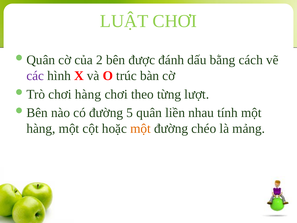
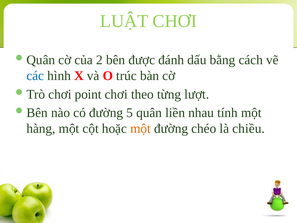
các colour: purple -> blue (35, 76)
chơi hàng: hàng -> point (88, 94)
mảng: mảng -> chiều (249, 128)
